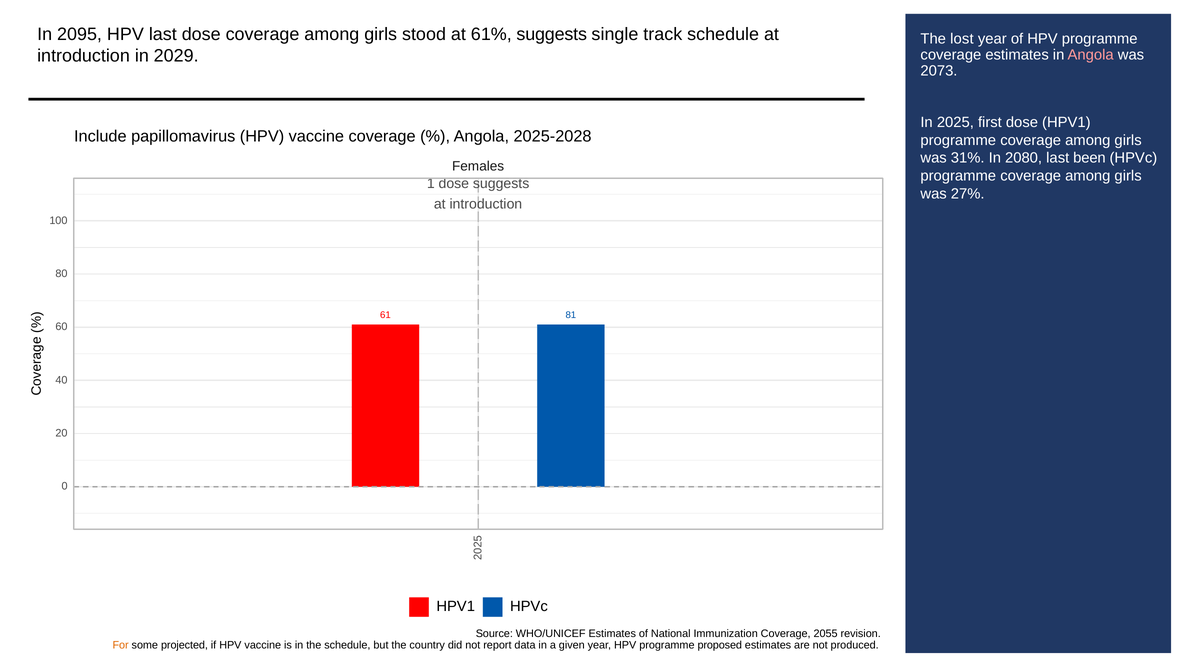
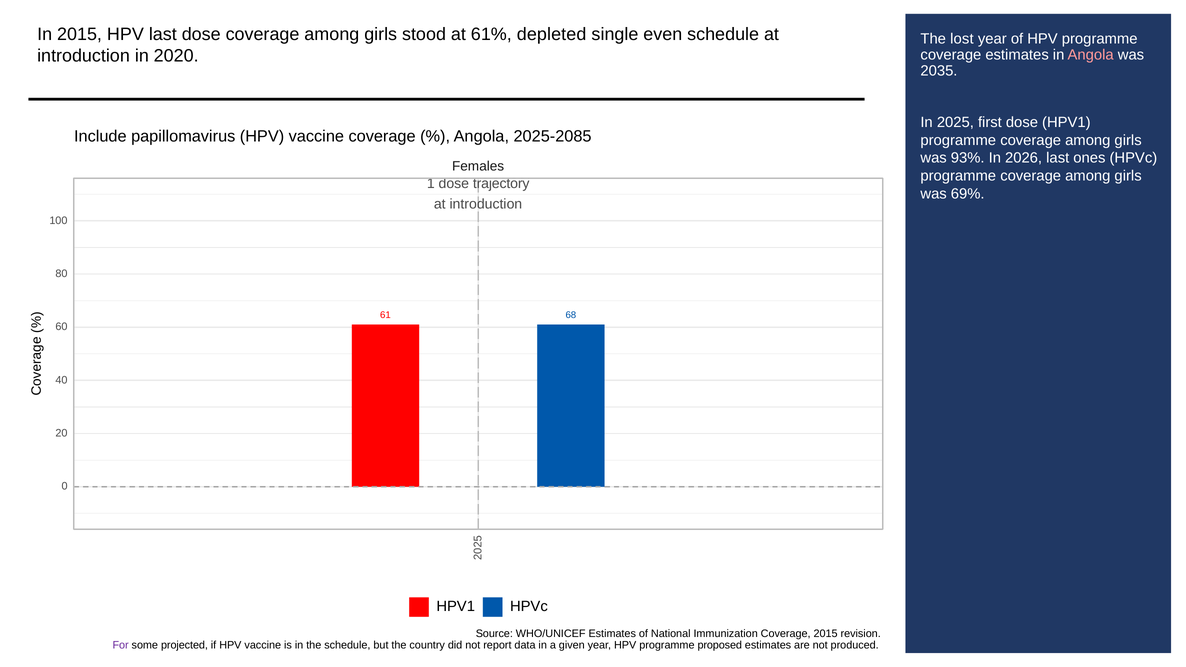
In 2095: 2095 -> 2015 (80, 34)
61% suggests: suggests -> depleted (552, 34)
track: track -> even (663, 34)
2029: 2029 -> 2020 (176, 56)
2073: 2073 -> 2035 (939, 71)
2025-2028: 2025-2028 -> 2025-2085 (553, 137)
31%: 31% -> 93% (968, 158)
2080: 2080 -> 2026 (1024, 158)
been: been -> ones (1089, 158)
dose suggests: suggests -> trajectory (501, 184)
27%: 27% -> 69% (968, 194)
81: 81 -> 68 (571, 315)
Coverage 2055: 2055 -> 2015 (826, 634)
For colour: orange -> purple (121, 646)
